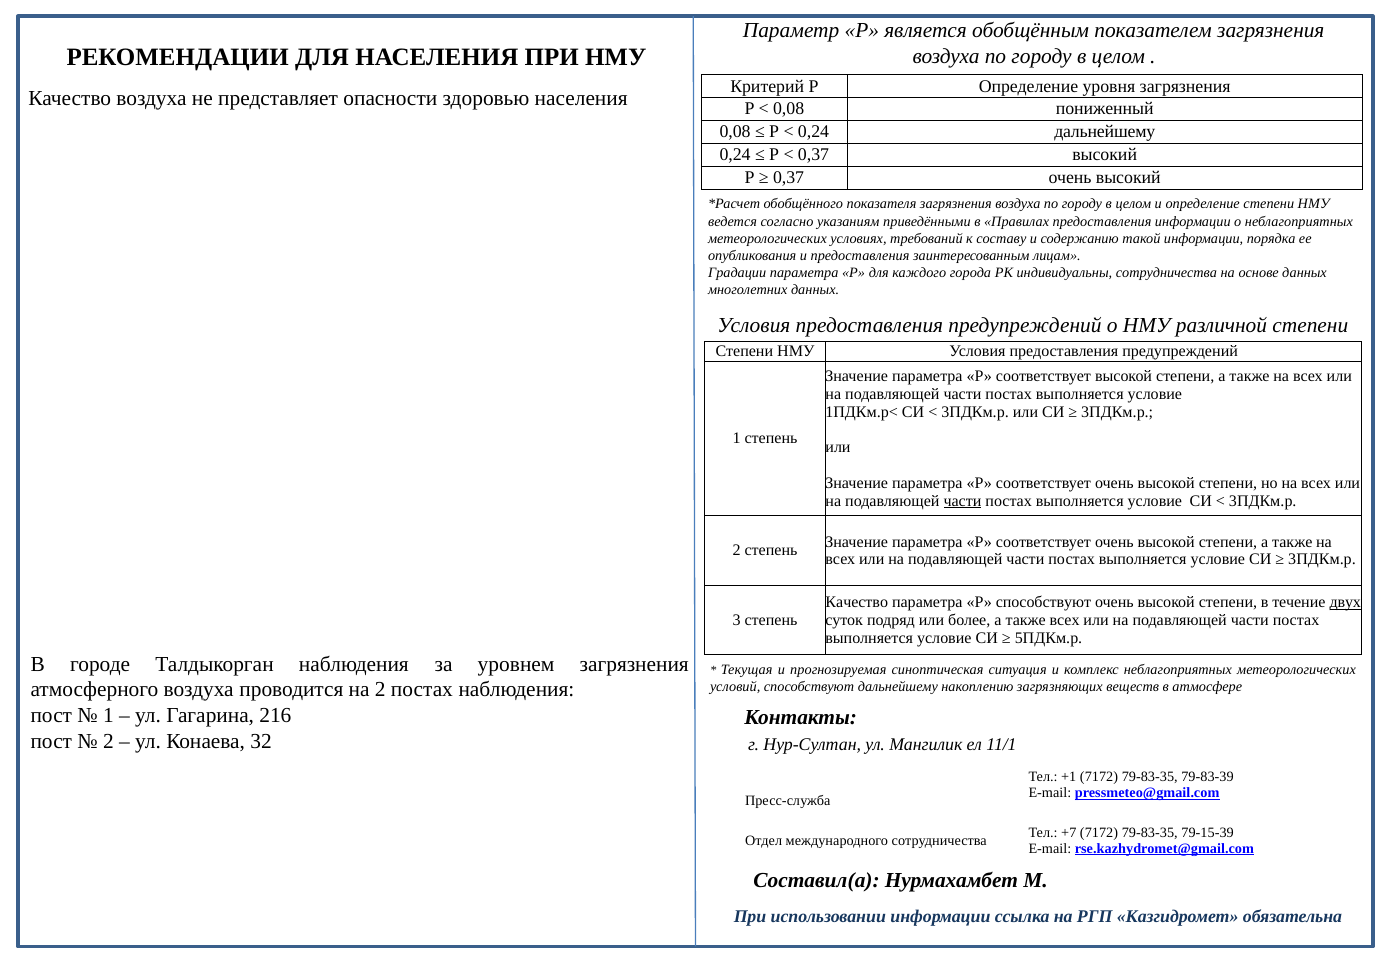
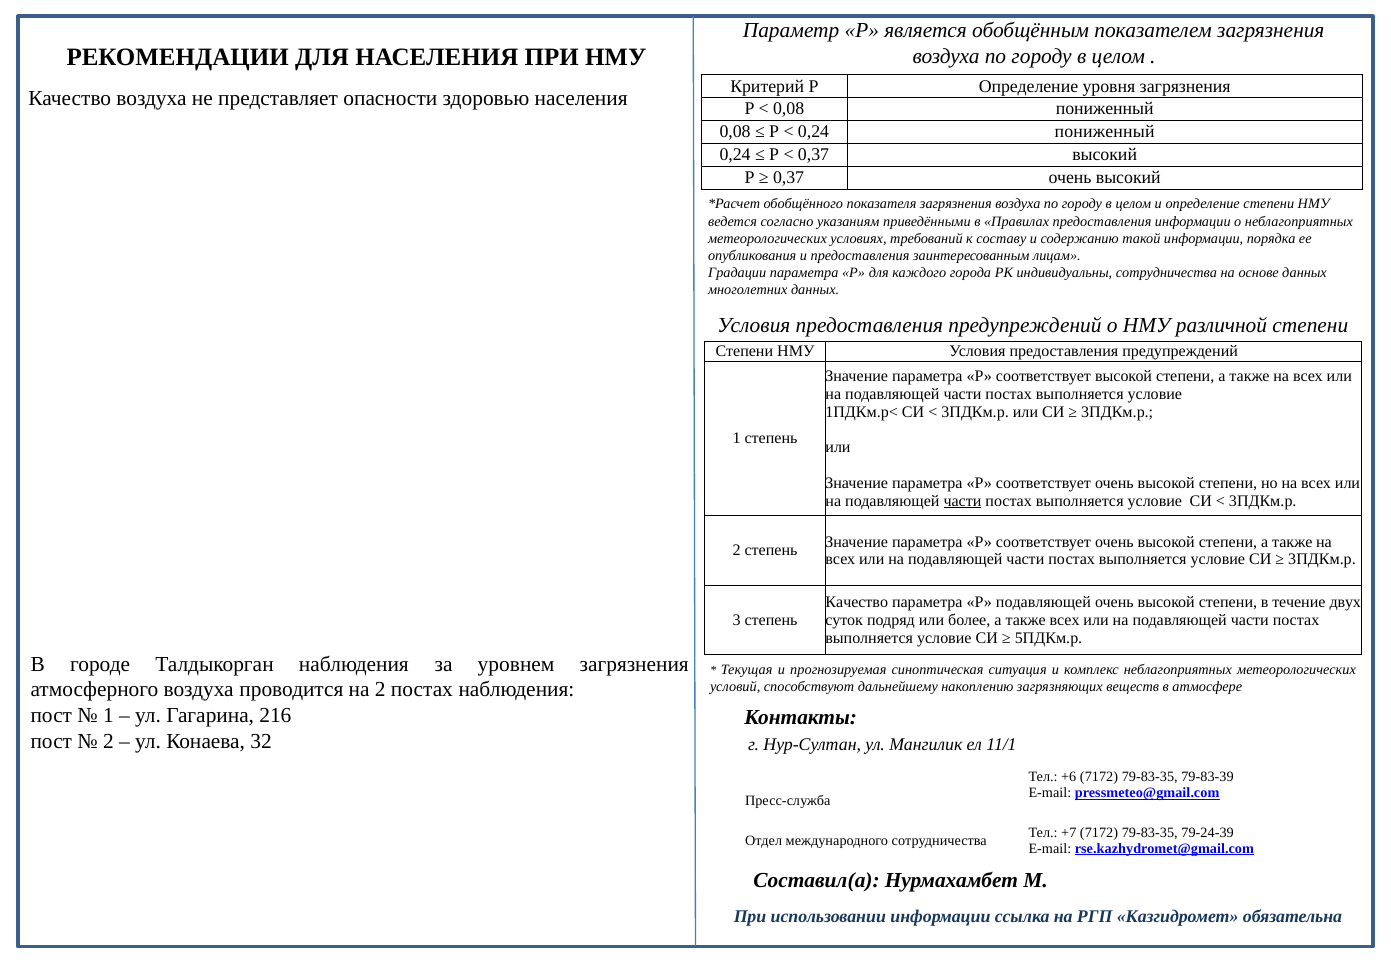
0,24 дальнейшему: дальнейшему -> пониженный (1105, 132)
Р способствуют: способствуют -> подавляющей (1043, 602)
двух underline: present -> none (1345, 602)
+1: +1 -> +6 (1069, 777)
79-15-39: 79-15-39 -> 79-24-39 (1208, 833)
